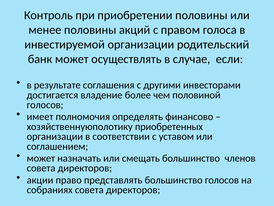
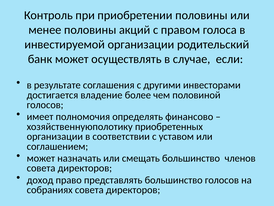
акции: акции -> доход (40, 180)
